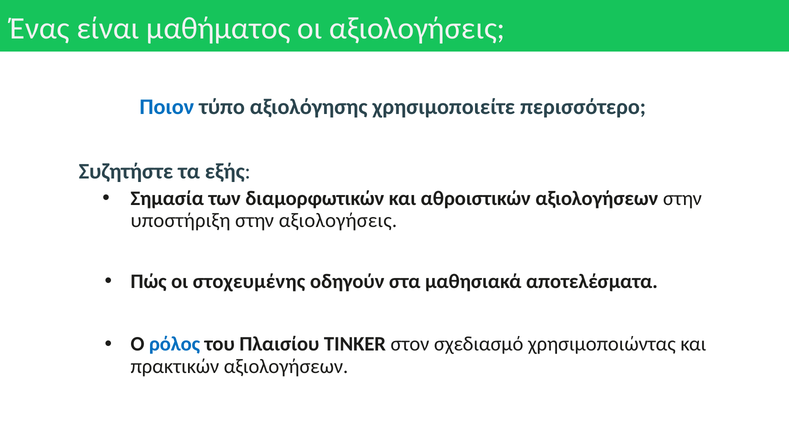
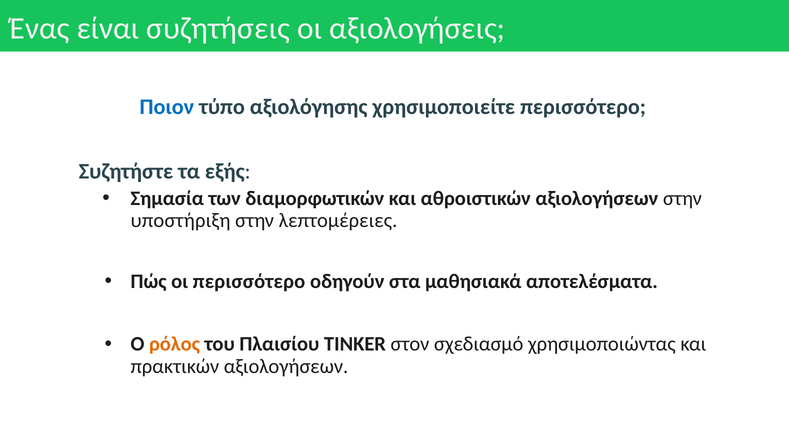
μαθήματος: μαθήματος -> συζητήσεις (218, 28)
στην αξιολογήσεις: αξιολογήσεις -> λεπτομέρειες (338, 221)
οι στοχευμένης: στοχευμένης -> περισσότερο (249, 281)
ρόλος colour: blue -> orange (175, 344)
